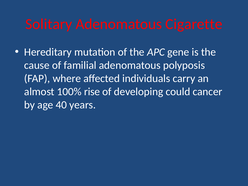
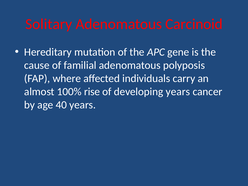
Cigarette: Cigarette -> Carcinoid (194, 24)
developing could: could -> years (178, 92)
